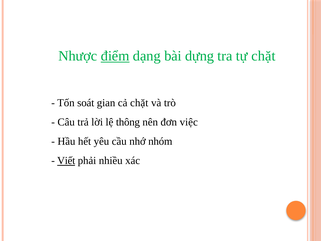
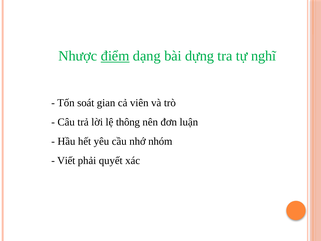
tự chặt: chặt -> nghĩ (264, 56)
cả chặt: chặt -> viên (139, 103)
việc: việc -> luận (189, 122)
Viết underline: present -> none (66, 161)
nhiều: nhiều -> quyết (111, 161)
